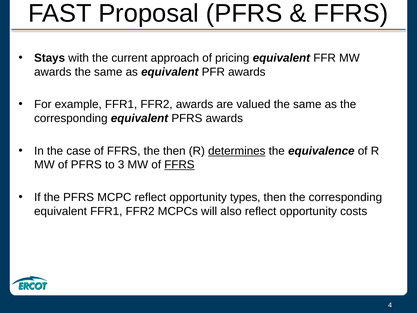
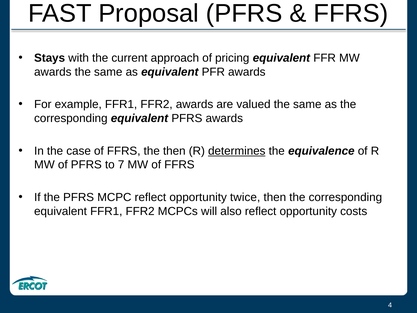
3: 3 -> 7 (121, 165)
FFRS underline: present -> none (179, 165)
types: types -> twice (245, 197)
